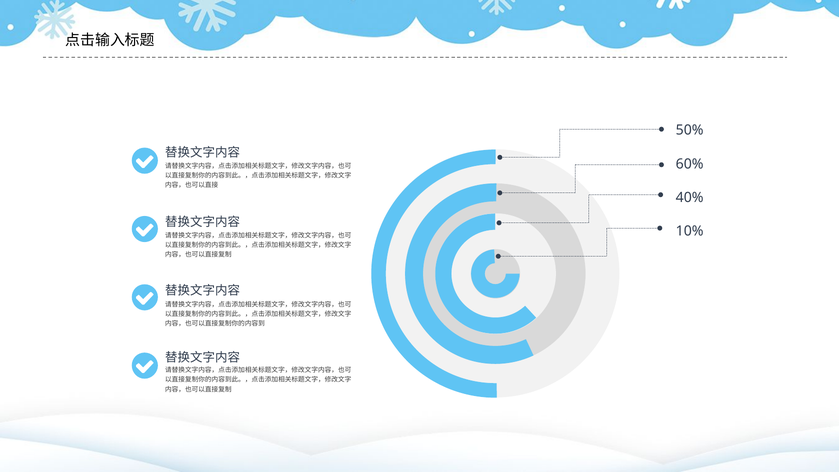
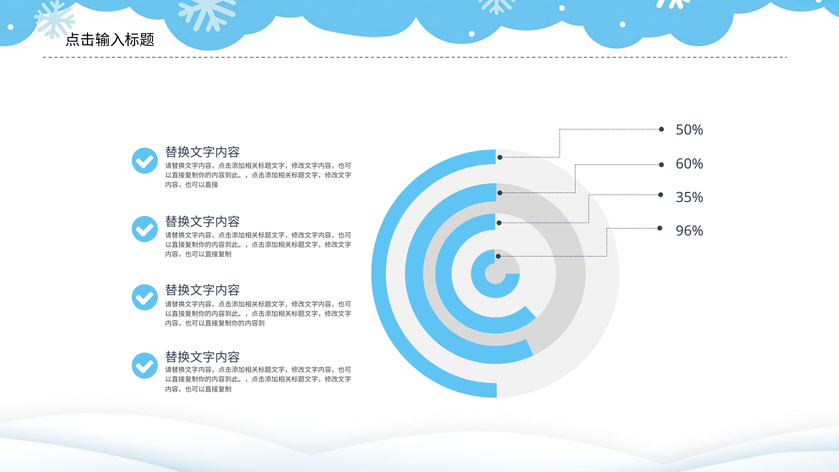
40%: 40% -> 35% (690, 198)
10%: 10% -> 96% (690, 231)
